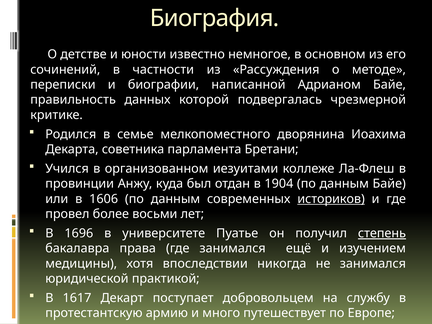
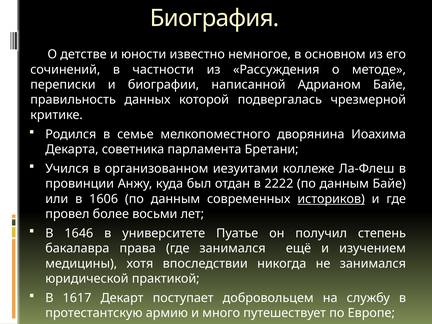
1904: 1904 -> 2222 (279, 184)
1696: 1696 -> 1646 (79, 233)
степень underline: present -> none (382, 233)
